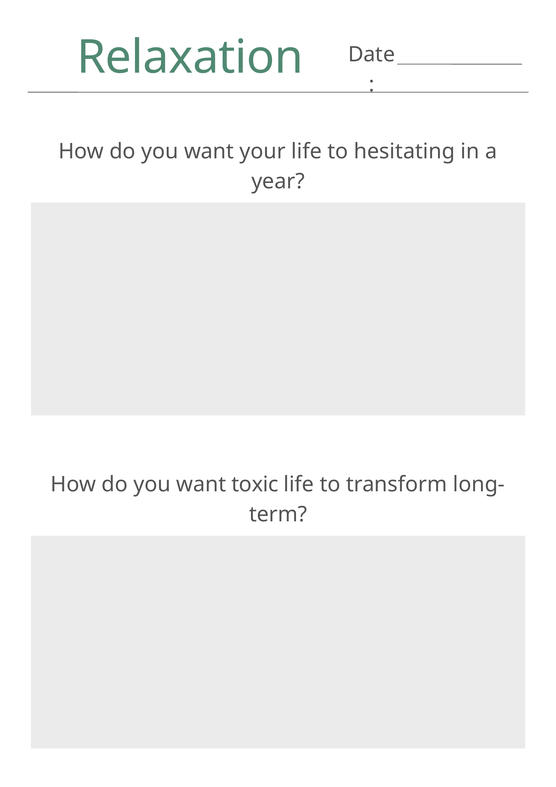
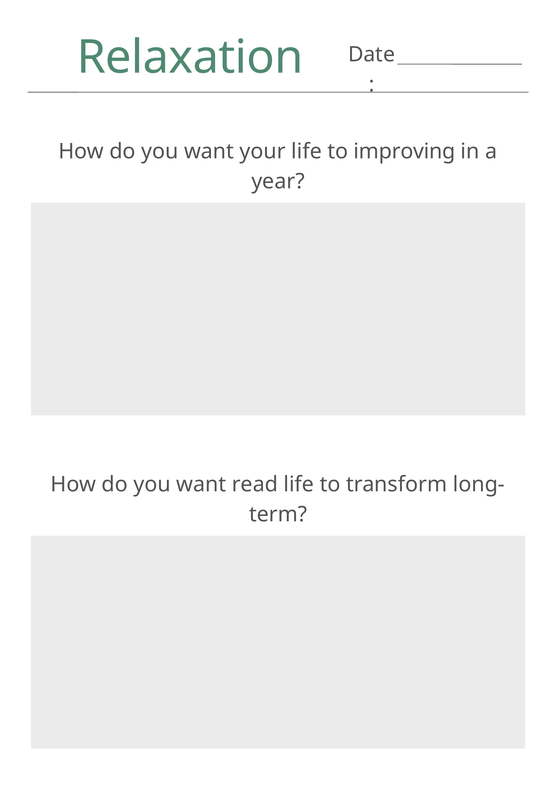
hesitating: hesitating -> improving (405, 151)
toxic: toxic -> read (255, 484)
